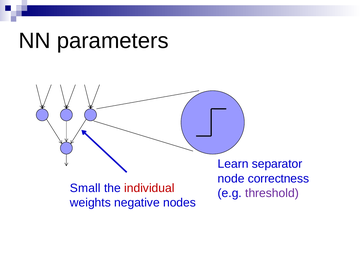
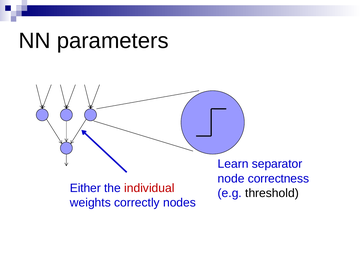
Small: Small -> Either (85, 188)
threshold colour: purple -> black (272, 193)
negative: negative -> correctly (137, 202)
